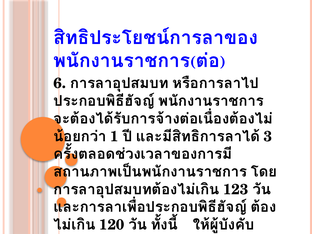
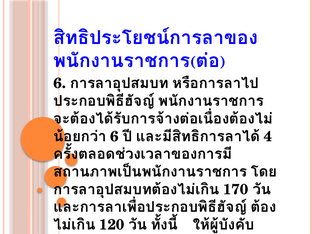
1: 1 -> 6 (114, 136)
3: 3 -> 4 (268, 136)
123: 123 -> 170 (236, 189)
